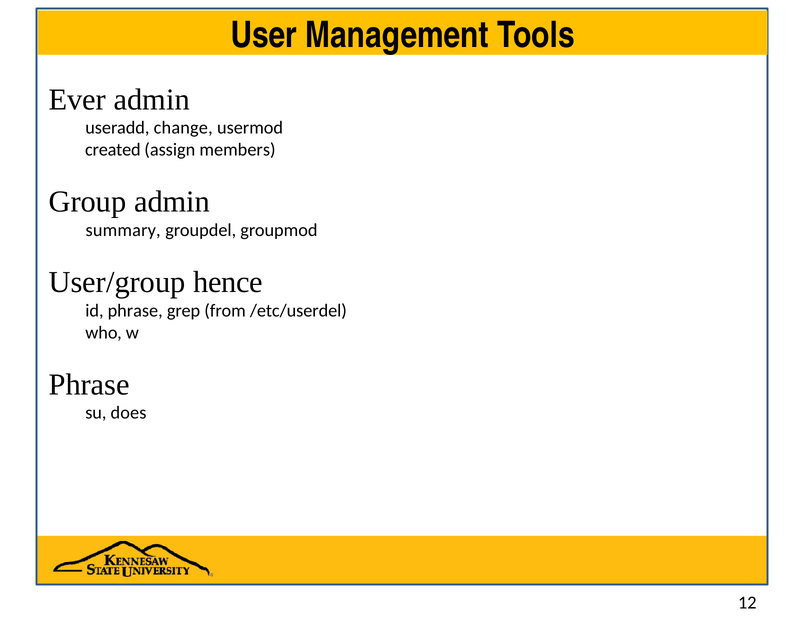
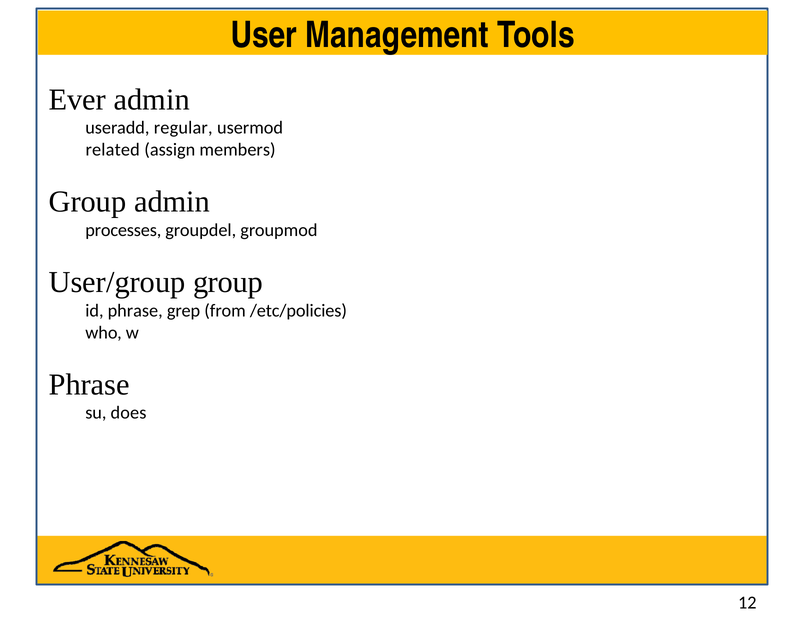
change: change -> regular (183, 128)
created: created -> related (113, 150)
summary: summary -> processes (123, 230)
User/group hence: hence -> group (228, 282)
/etc/userdel: /etc/userdel -> /etc/policies (298, 311)
